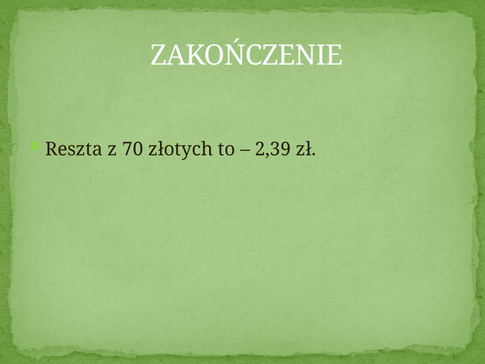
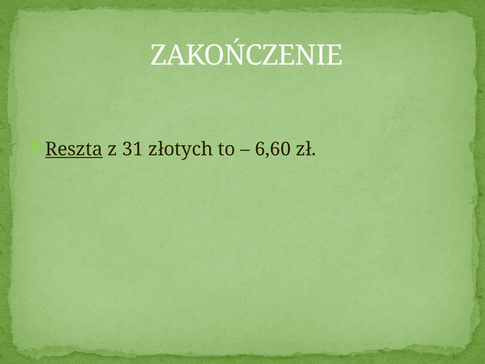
Reszta underline: none -> present (74, 149)
70: 70 -> 31 (133, 149)
2,39: 2,39 -> 6,60 (273, 149)
